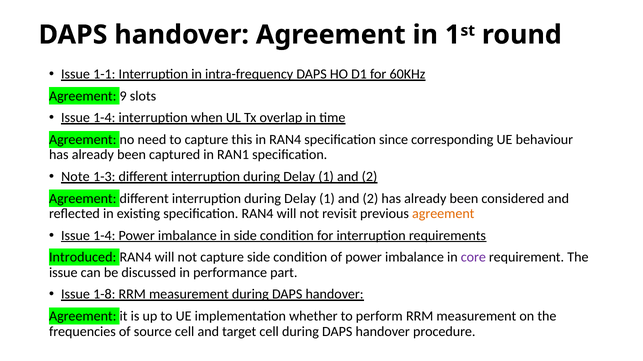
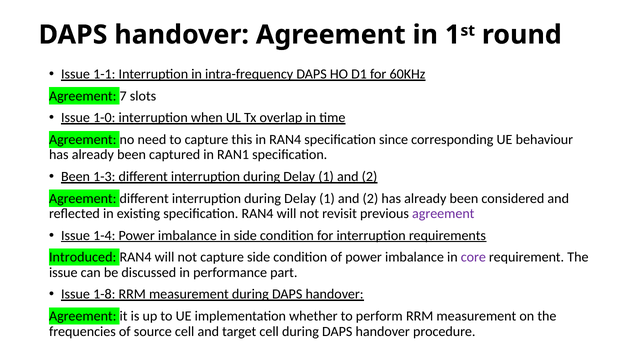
9: 9 -> 7 (123, 96)
1-4: 1-4 -> 1-0 (104, 118)
Note: Note -> Been (76, 177)
agreement colour: orange -> purple (443, 214)
